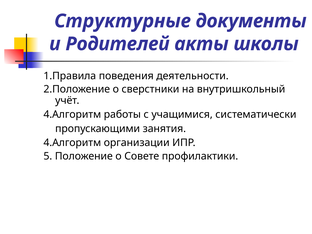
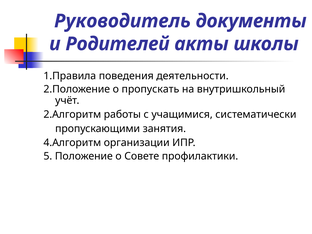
Структурные: Структурные -> Руководитель (122, 21)
сверстники: сверстники -> пропускать (150, 89)
4.Алгоритм: 4.Алгоритм -> 2.Алгоритм (72, 115)
